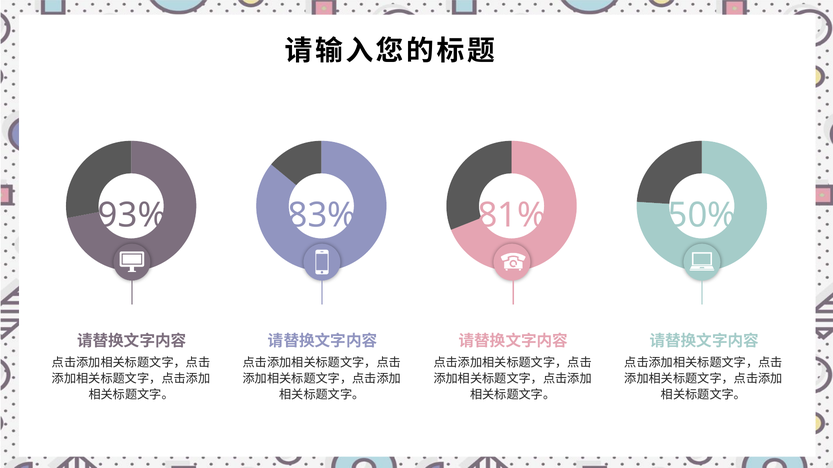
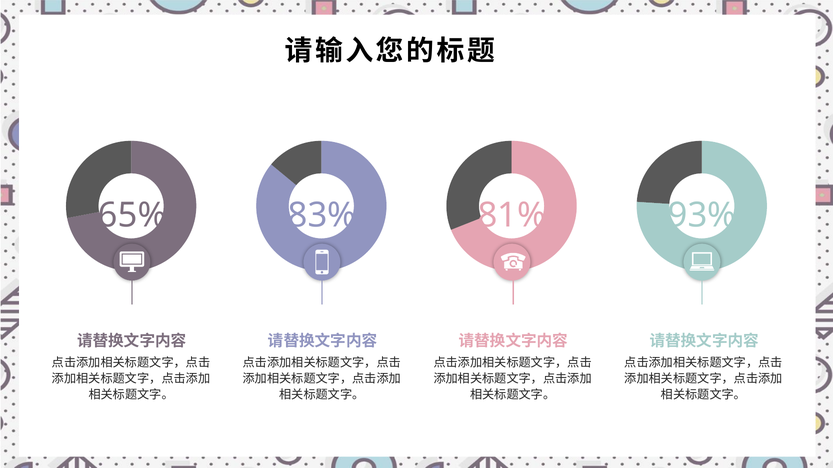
93%: 93% -> 65% (132, 215)
50%: 50% -> 93% (702, 215)
